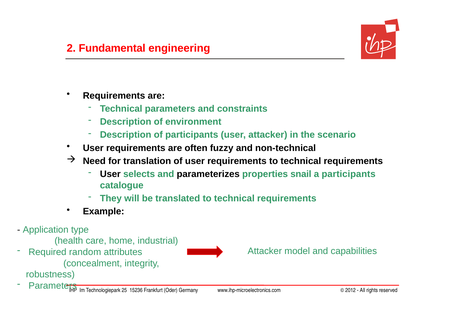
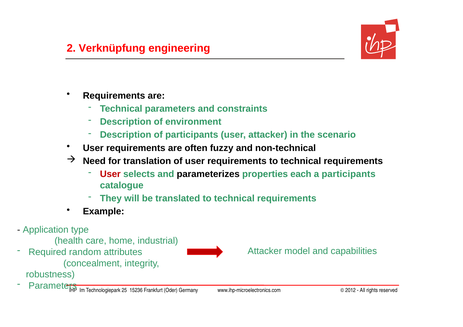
Fundamental: Fundamental -> Verknüpfung (112, 48)
User colour: black -> red (110, 174)
snail: snail -> each (301, 174)
